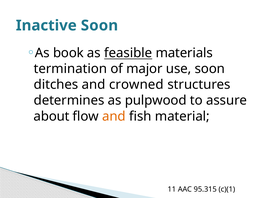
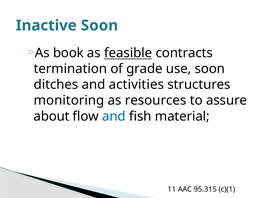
materials: materials -> contracts (184, 53)
major: major -> grade (144, 69)
crowned: crowned -> activities (136, 85)
determines: determines -> monitoring (69, 100)
pulpwood: pulpwood -> resources (156, 100)
and colour: orange -> blue (114, 116)
